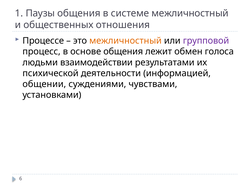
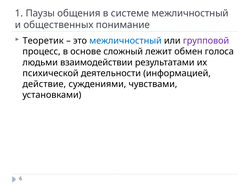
отношения: отношения -> понимание (123, 25)
Процессе: Процессе -> Теоретик (43, 41)
межличностный colour: orange -> blue (125, 41)
основе общения: общения -> сложный (123, 51)
общении: общении -> действие (44, 84)
